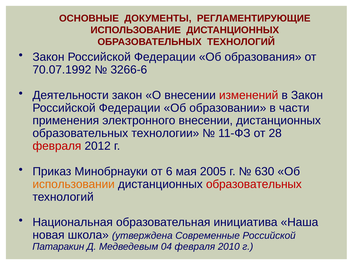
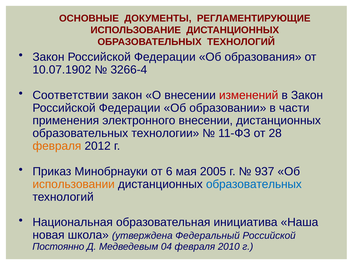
70.07.1992: 70.07.1992 -> 10.07.1902 (62, 70)
3266-6: 3266-6 -> 3266-4 (129, 70)
Деятельности: Деятельности -> Соответствии (71, 95)
февраля colour: red -> orange (57, 146)
630: 630 -> 937 (264, 171)
образовательных colour: red -> blue (254, 184)
Современные: Современные -> Федеральный (208, 235)
Патаракин: Патаракин -> Постоянно (58, 246)
